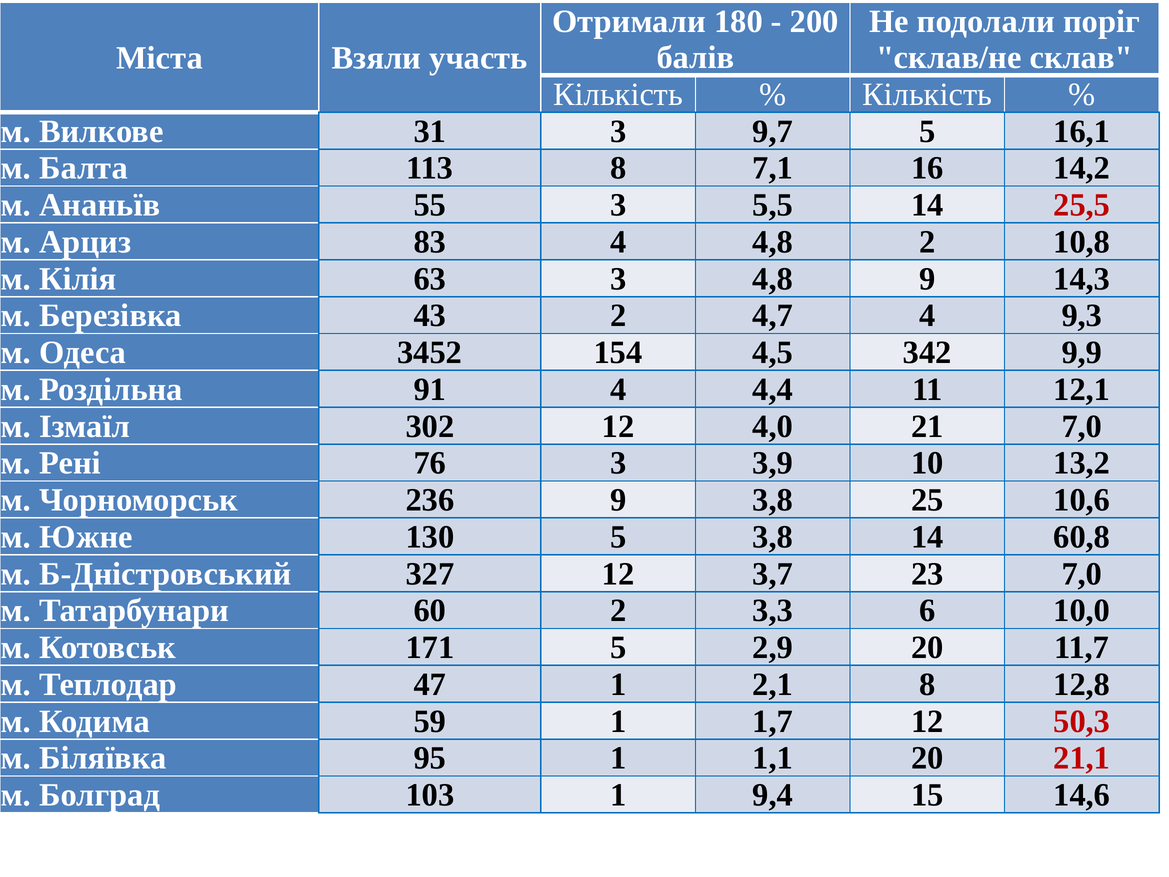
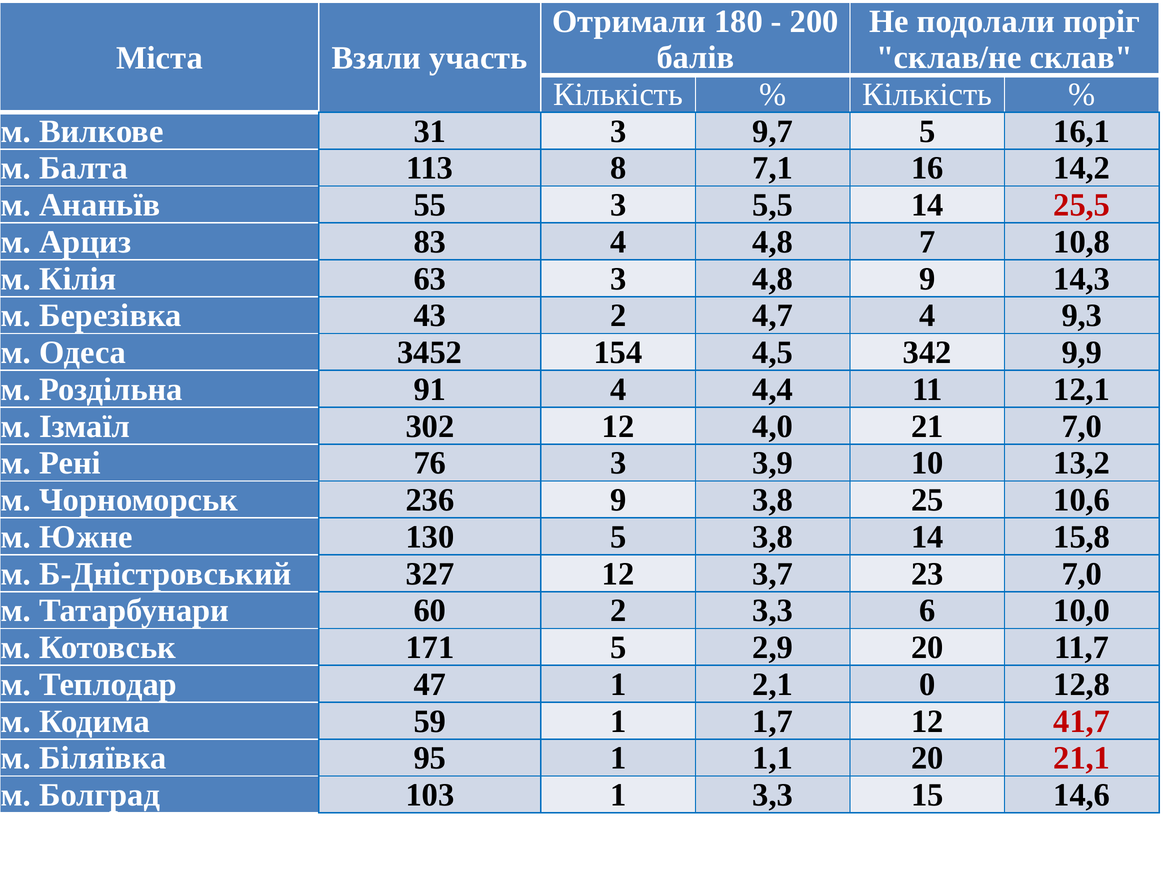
4,8 2: 2 -> 7 (927, 242)
60,8: 60,8 -> 15,8 (1082, 537)
2,1 8: 8 -> 0 (927, 684)
50,3: 50,3 -> 41,7 (1082, 721)
1 9,4: 9,4 -> 3,3 (773, 795)
